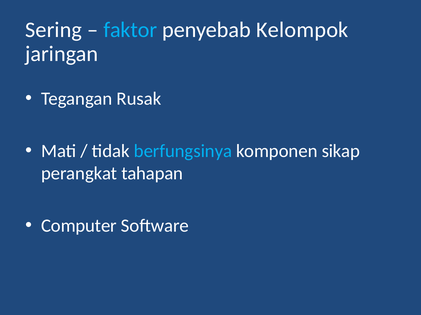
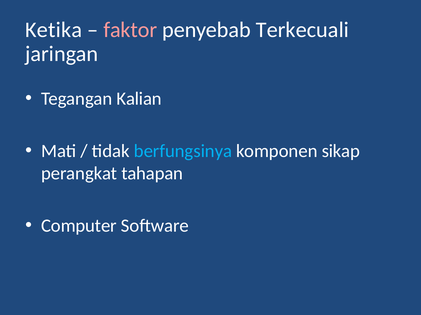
Sering: Sering -> Ketika (54, 30)
faktor colour: light blue -> pink (130, 30)
Kelompok: Kelompok -> Terkecuali (302, 30)
Rusak: Rusak -> Kalian (139, 99)
